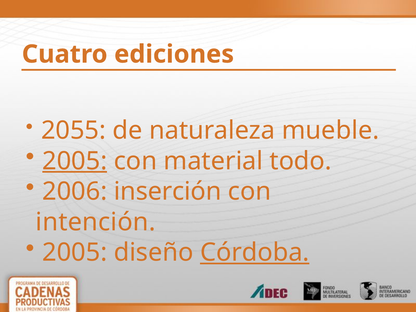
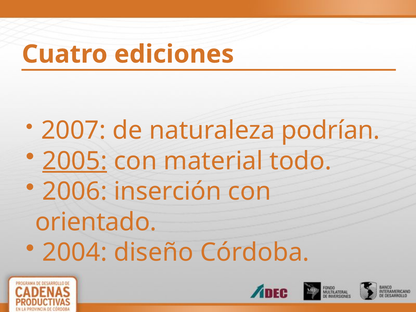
2055: 2055 -> 2007 (74, 130)
mueble: mueble -> podrían (331, 130)
intención: intención -> orientado (96, 222)
2005: 2005 -> 2004 (75, 252)
Córdoba underline: present -> none (255, 252)
